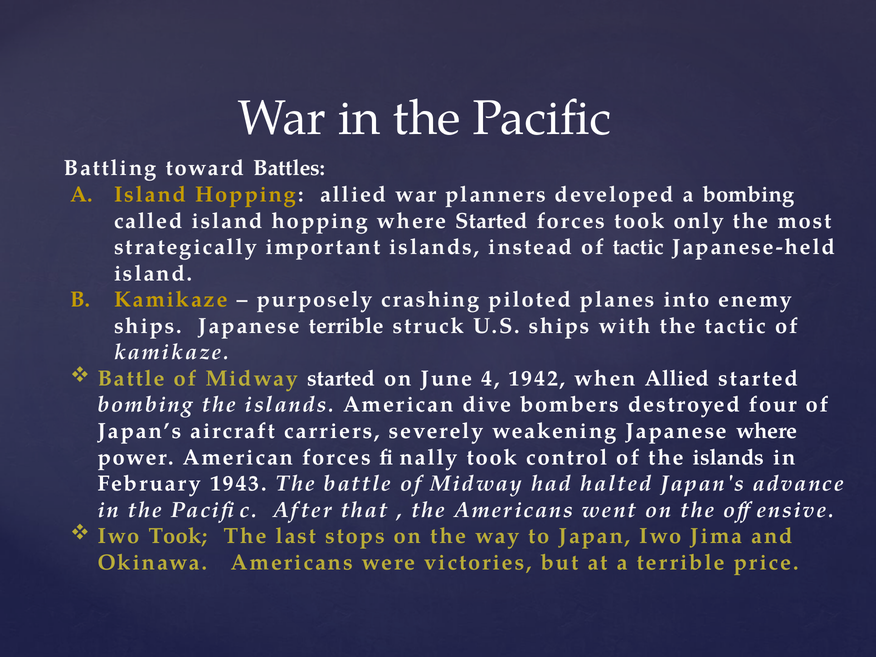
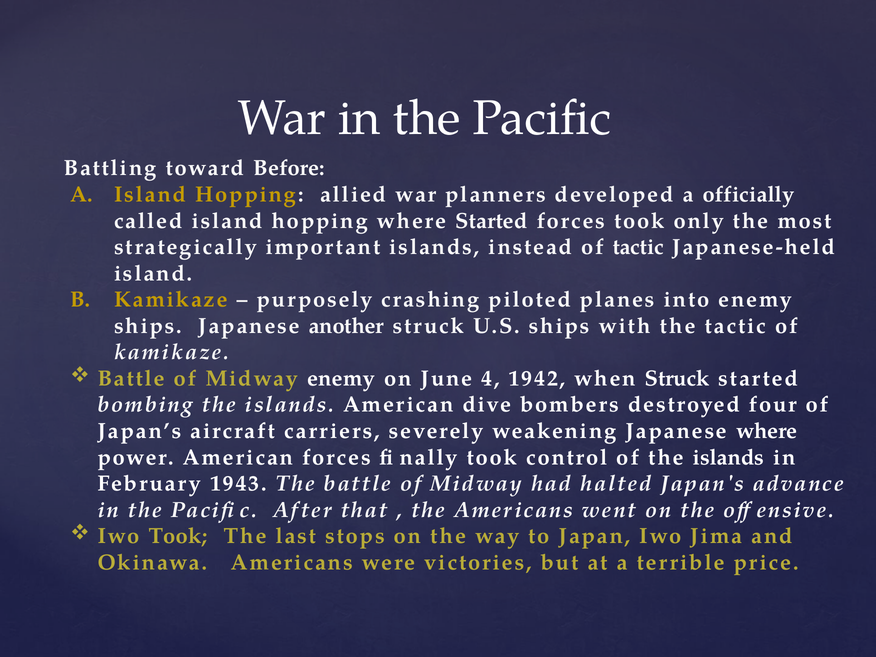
Battles: Battles -> Before (289, 168)
a bombing: bombing -> officially (749, 194)
Japanese terrible: terrible -> another (346, 326)
Midway started: started -> enemy (341, 378)
when Allied: Allied -> Struck (677, 378)
